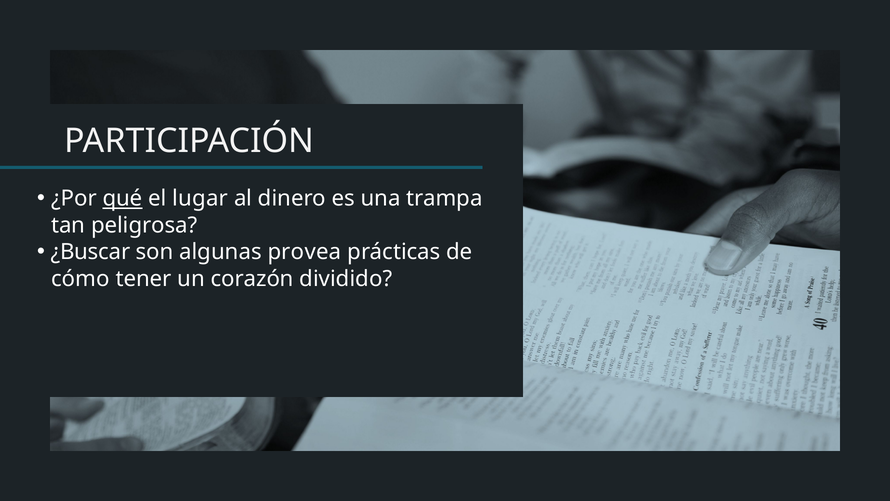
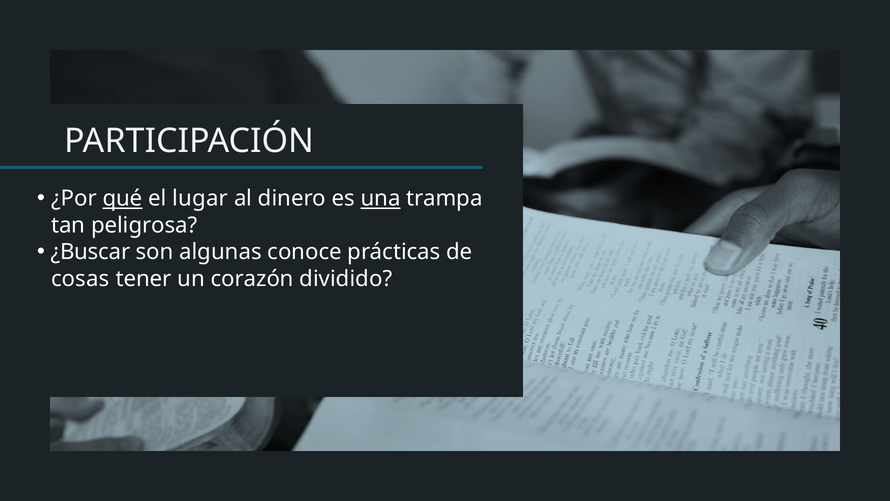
una underline: none -> present (381, 198)
provea: provea -> conoce (305, 252)
cómo: cómo -> cosas (80, 279)
